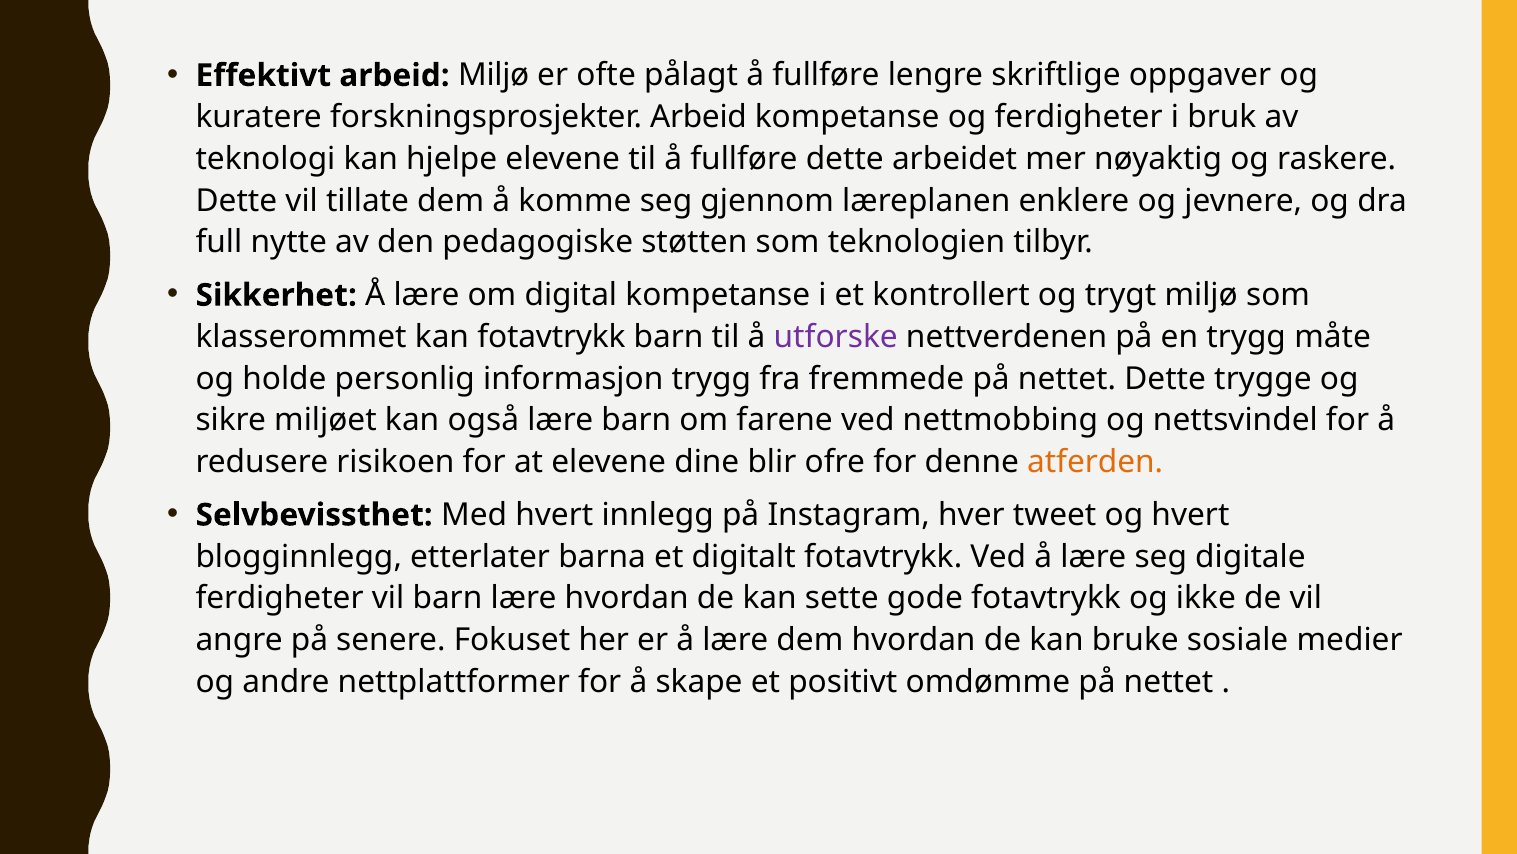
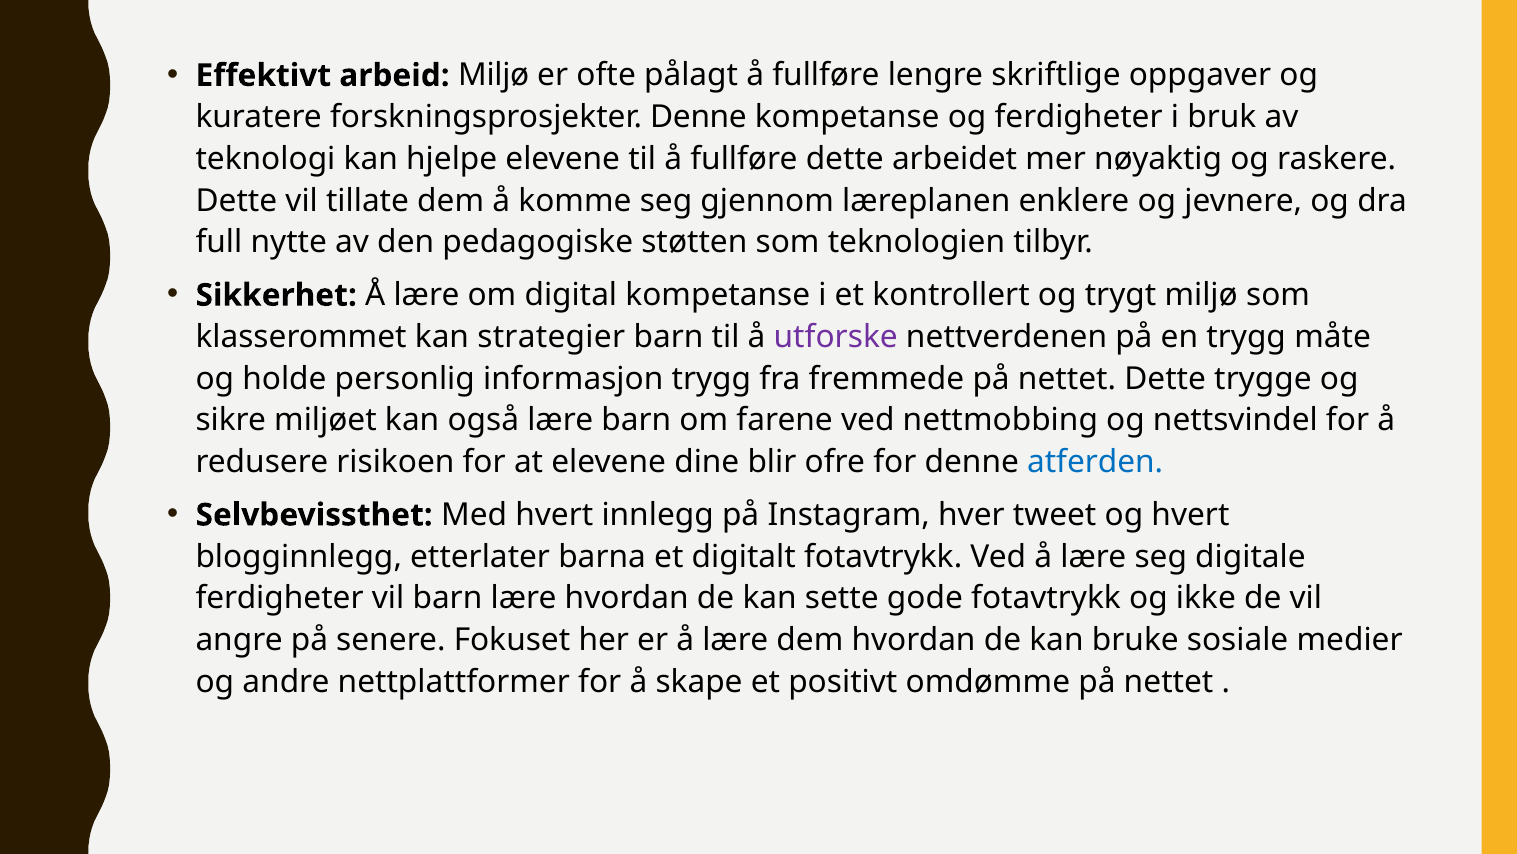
forskningsprosjekter Arbeid: Arbeid -> Denne (699, 117)
kan fotavtrykk: fotavtrykk -> strategier (551, 337)
atferden colour: orange -> blue (1095, 462)
